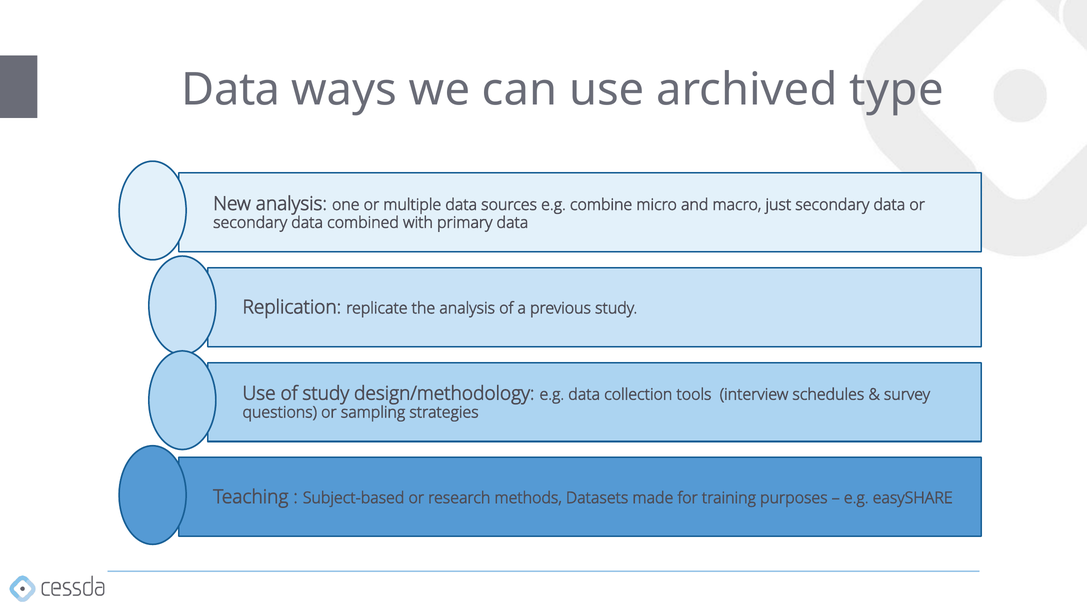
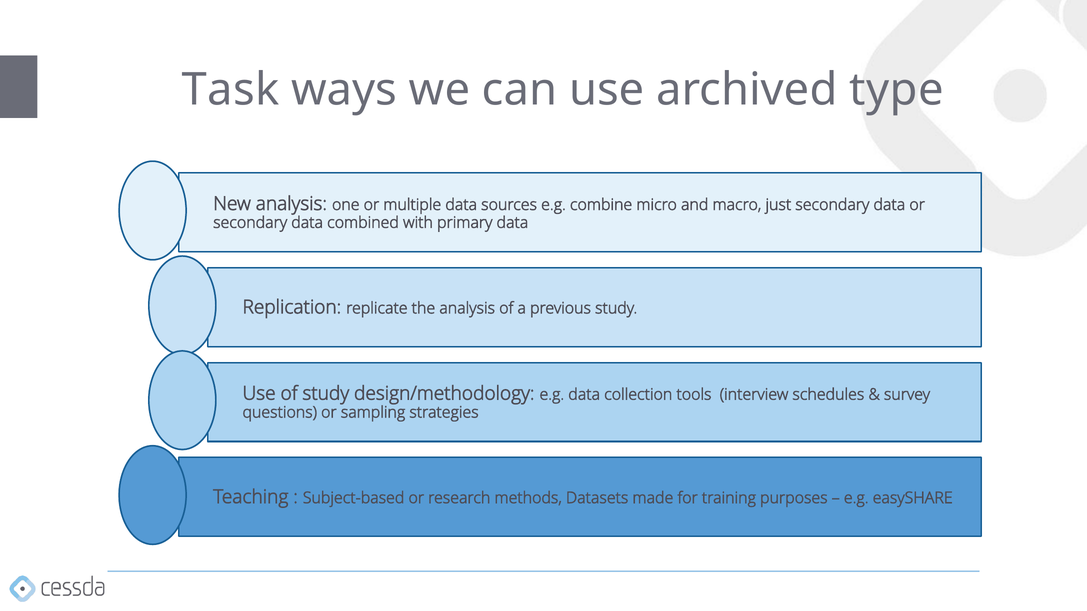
Data: Data -> Task (231, 90)
